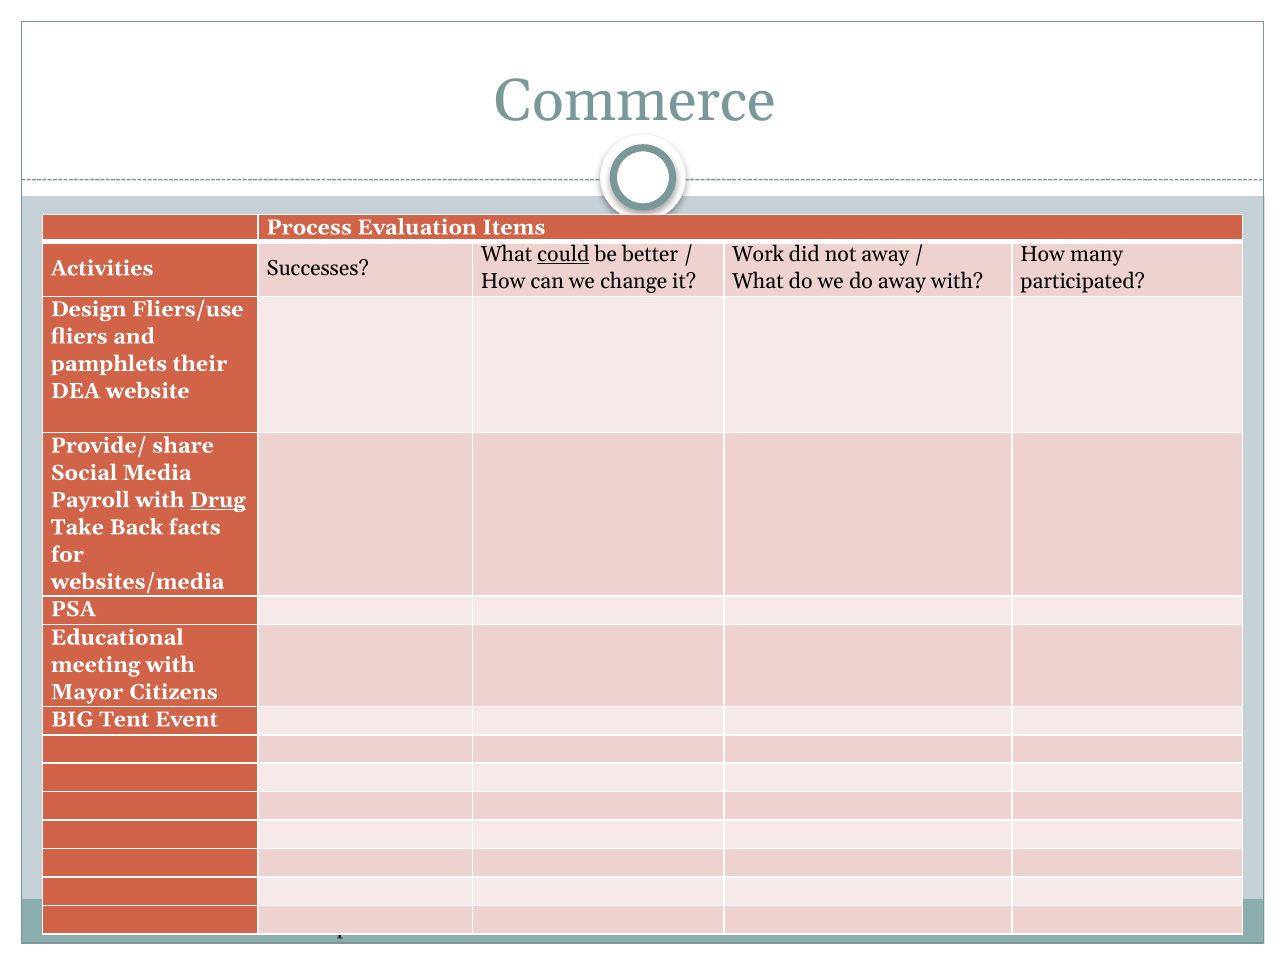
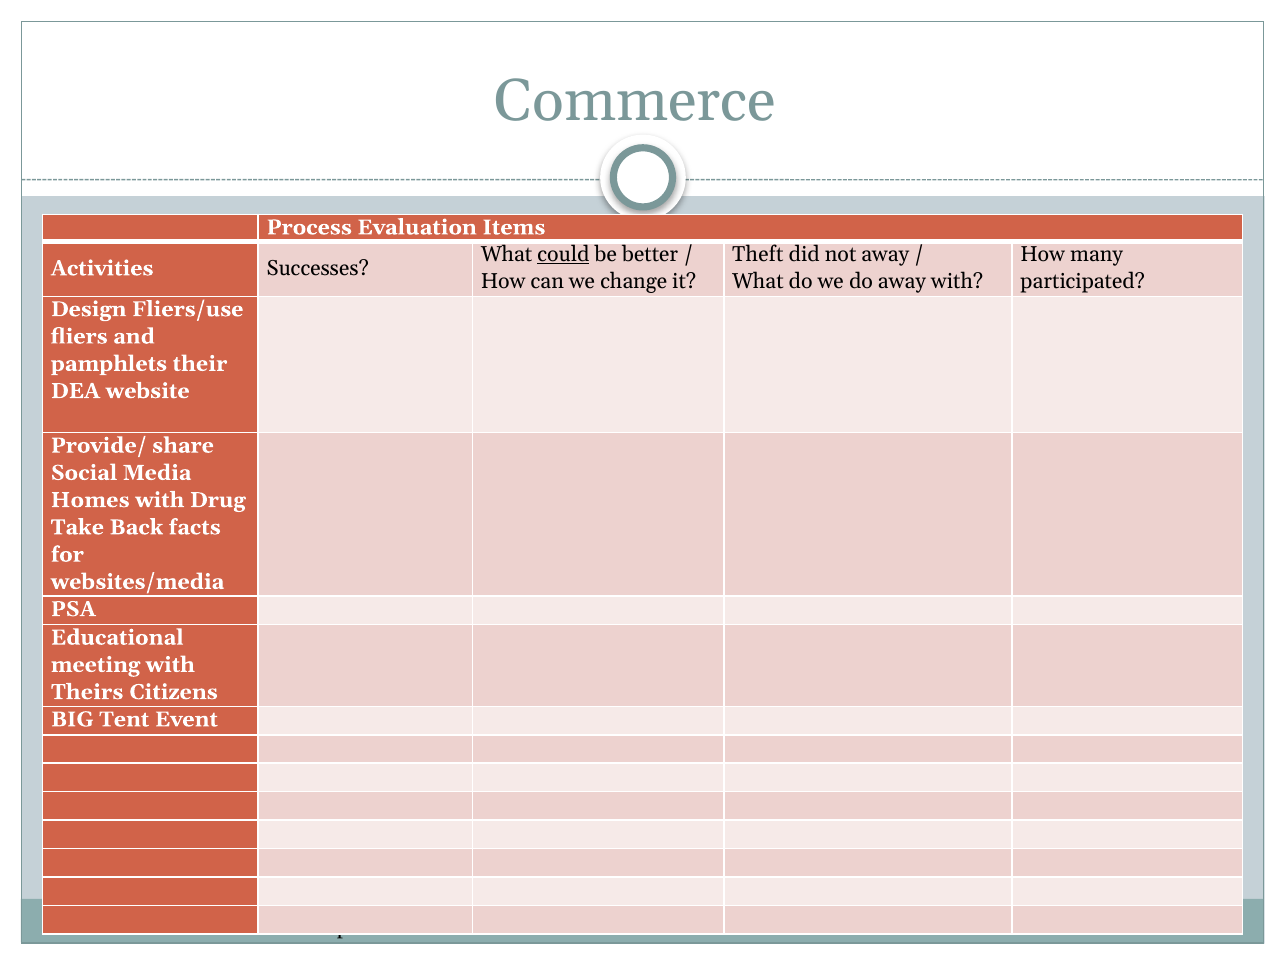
Work: Work -> Theft (758, 254)
Payroll: Payroll -> Homes (90, 500)
Drug underline: present -> none (218, 500)
Mayor: Mayor -> Theirs (87, 692)
